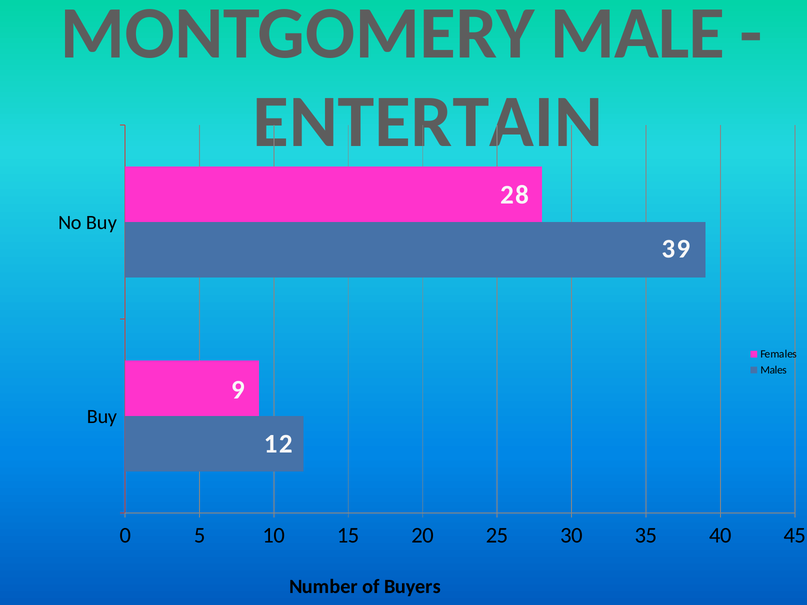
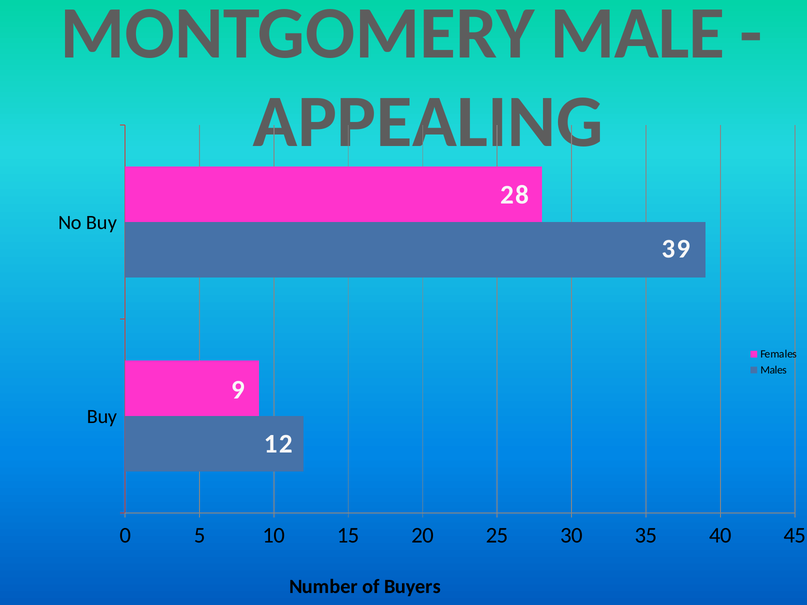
ENTERTAIN: ENTERTAIN -> APPEALING (428, 122)
